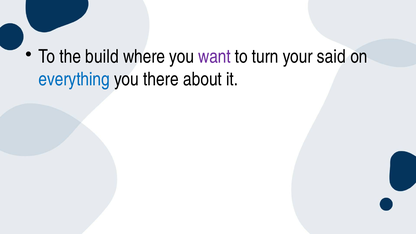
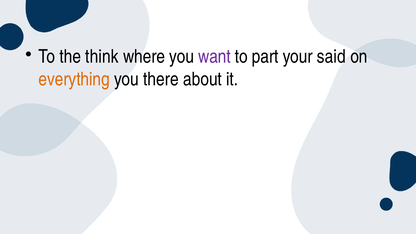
build: build -> think (102, 57)
turn: turn -> part (265, 57)
everything colour: blue -> orange (74, 79)
